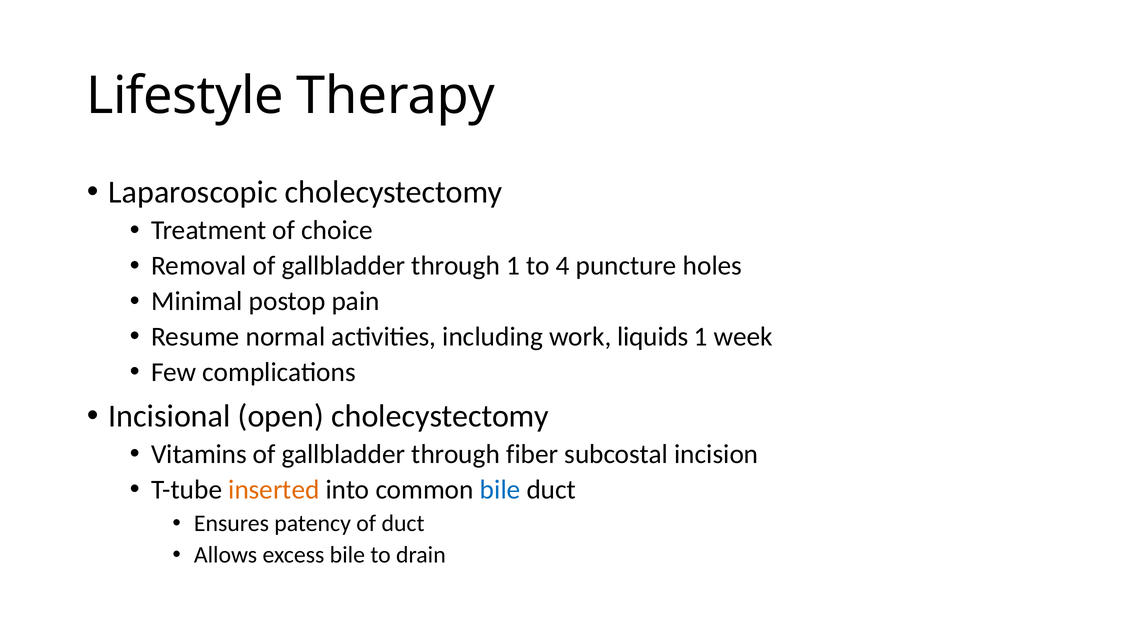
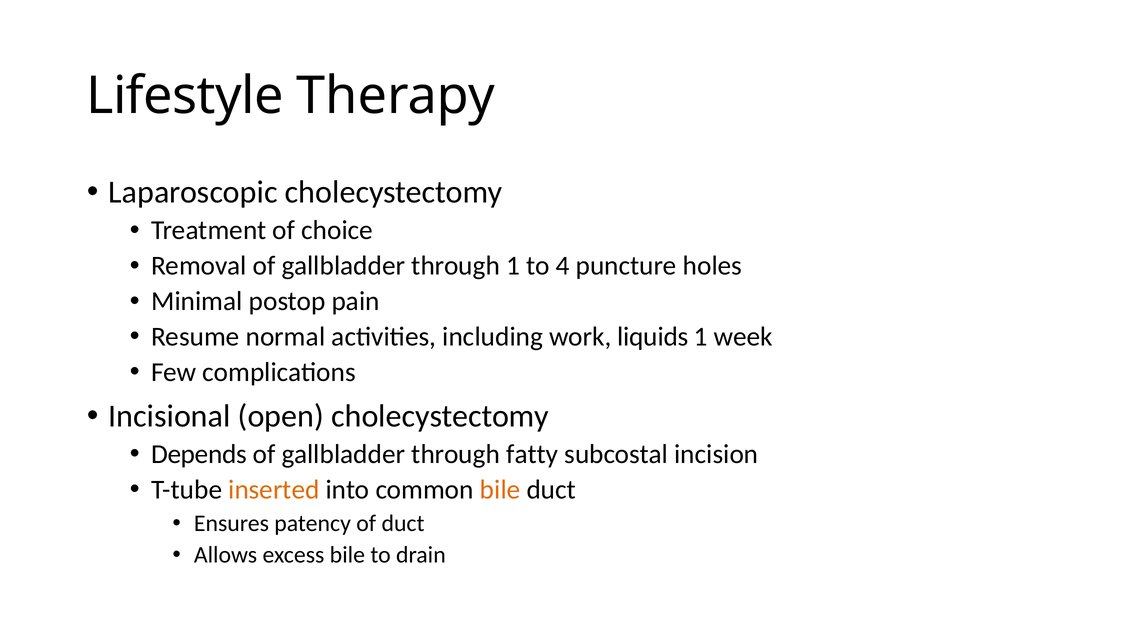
Vitamins: Vitamins -> Depends (199, 454)
fiber: fiber -> fatty (532, 454)
bile colour: blue -> orange (500, 490)
